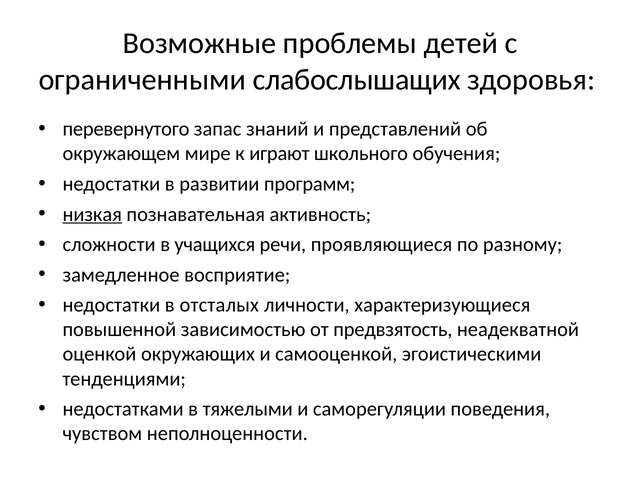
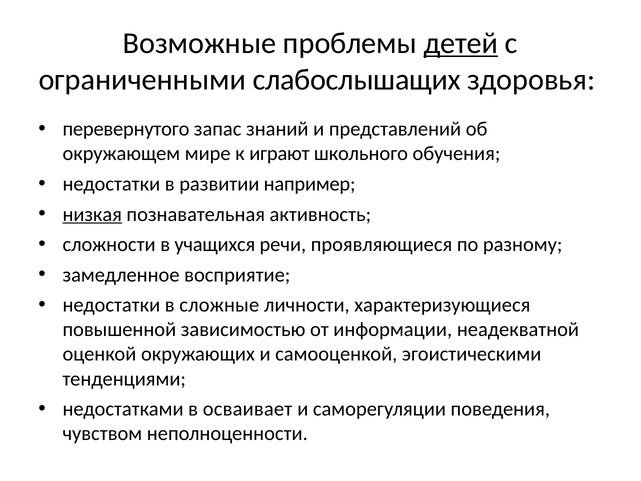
детей underline: none -> present (461, 43)
программ: программ -> например (310, 184)
отсталых: отсталых -> сложные (219, 305)
предвзятость: предвзятость -> информации (393, 329)
тяжелыми: тяжелыми -> осваивает (248, 409)
